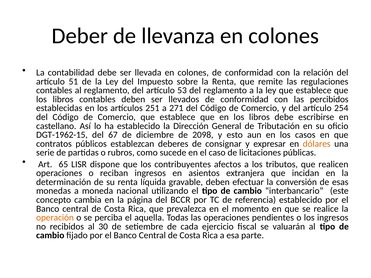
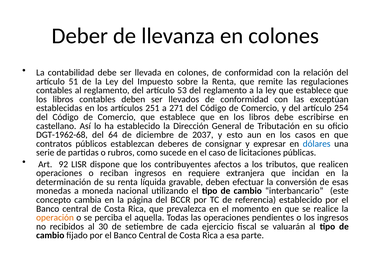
percibidos: percibidos -> exceptúan (329, 99)
DGT-1962-15: DGT-1962-15 -> DGT-1962-68 (62, 135)
67: 67 -> 64 (113, 135)
2098: 2098 -> 2037 (203, 135)
dólares colour: orange -> blue (317, 144)
65: 65 -> 92 (63, 164)
asientos: asientos -> requiere (204, 173)
